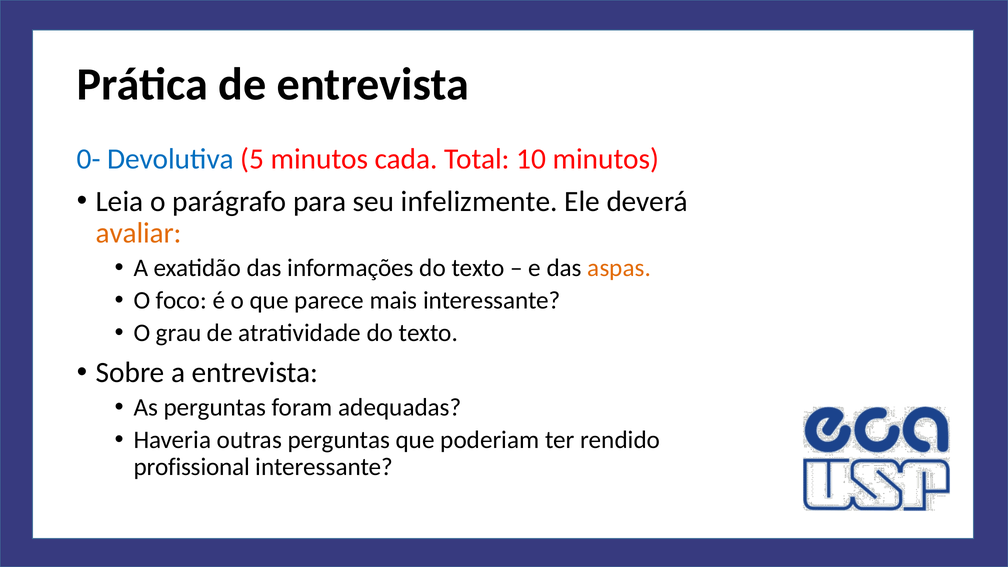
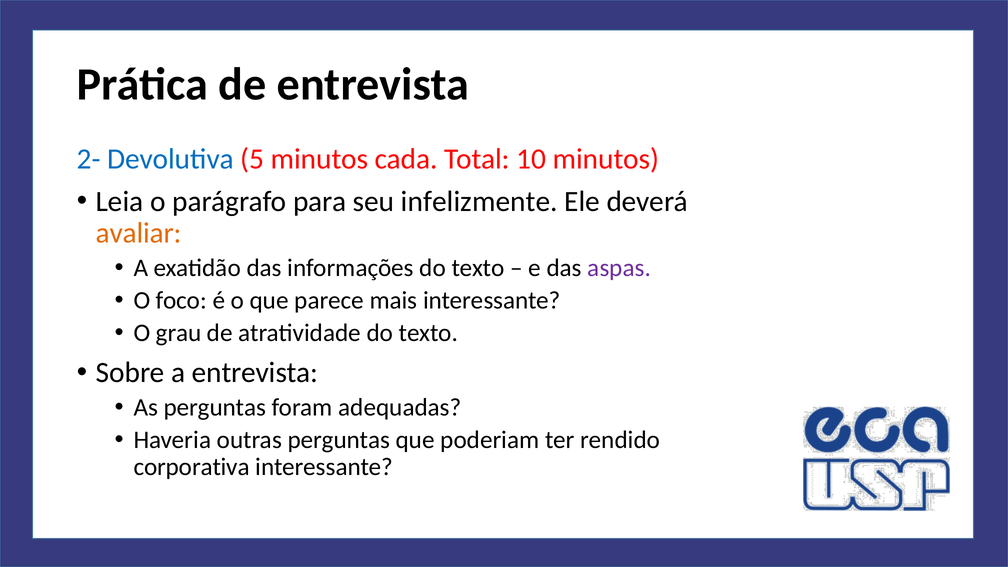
0-: 0- -> 2- (89, 159)
aspas colour: orange -> purple (619, 268)
profissional: profissional -> corporativa (192, 467)
